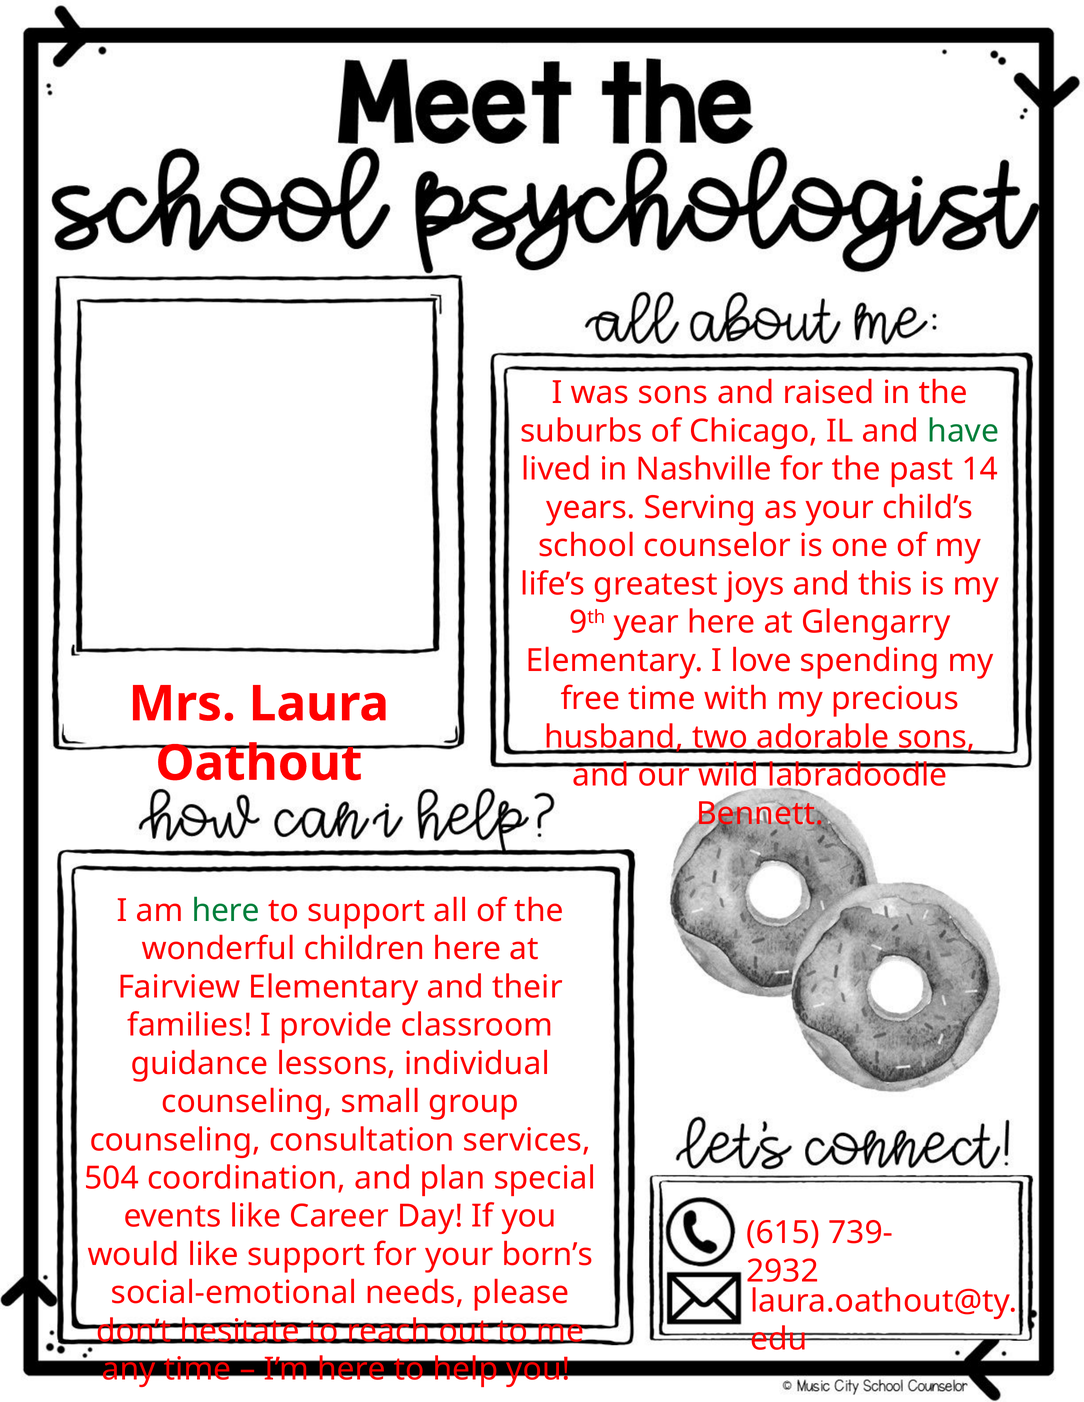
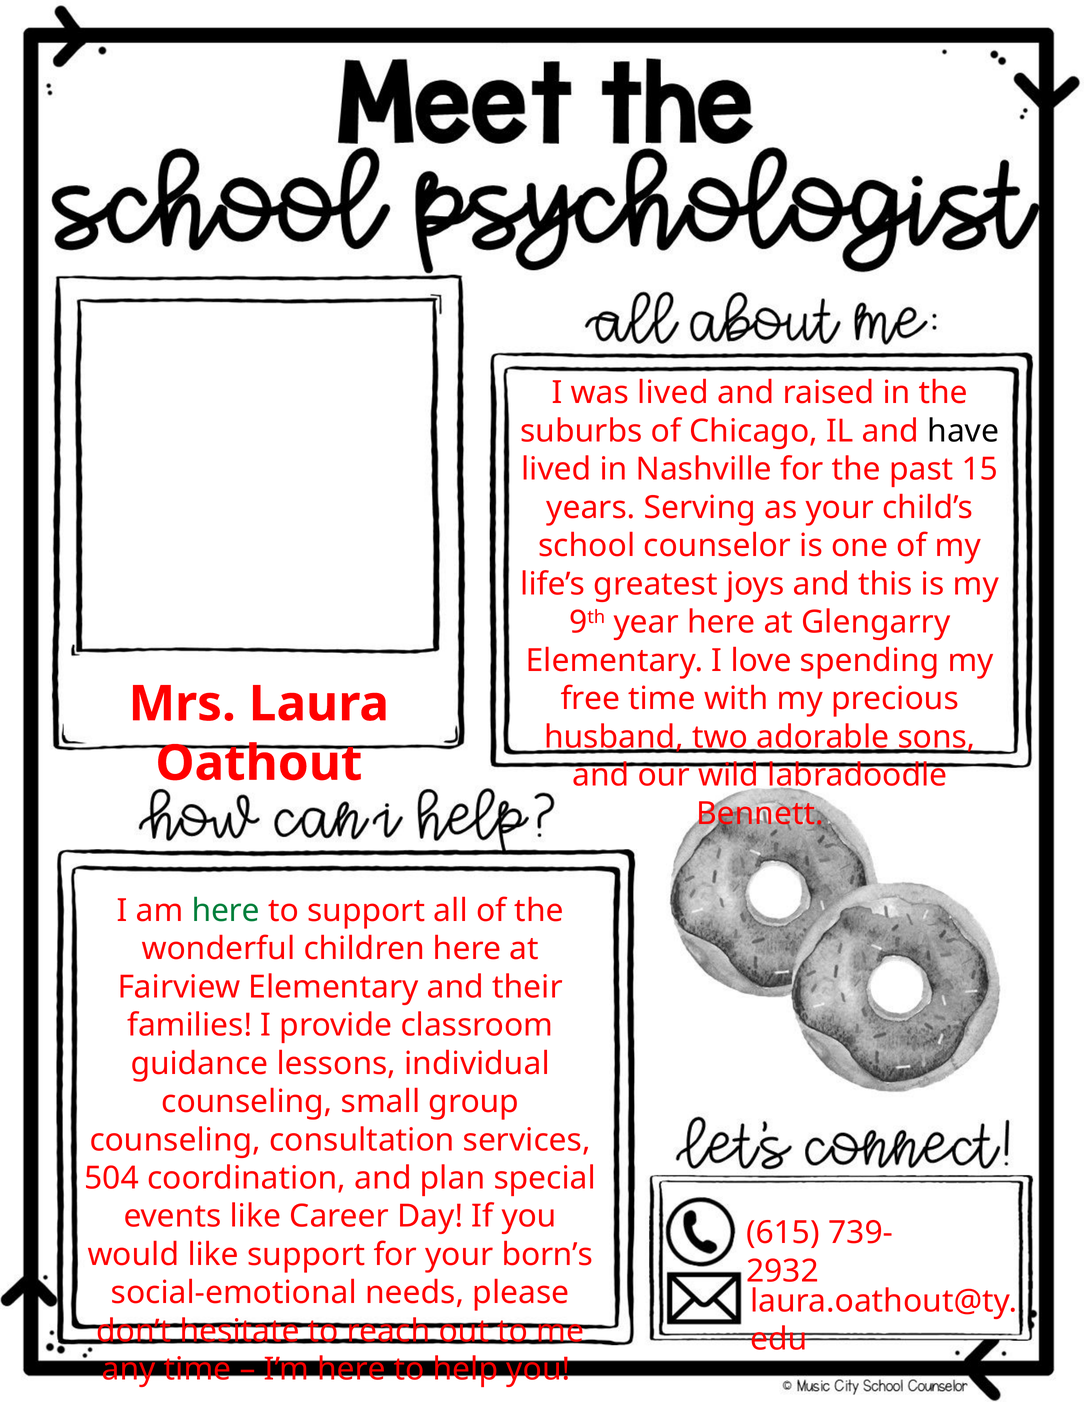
was sons: sons -> lived (673, 393)
have colour: green -> black (963, 431)
14: 14 -> 15 (980, 470)
